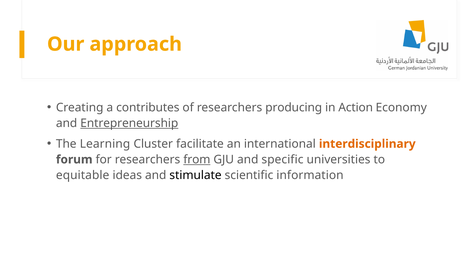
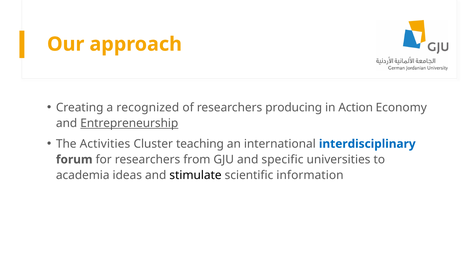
contributes: contributes -> recognized (148, 108)
Learning: Learning -> Activities (105, 144)
facilitate: facilitate -> teaching (200, 144)
interdisciplinary colour: orange -> blue (367, 144)
from underline: present -> none (197, 160)
equitable: equitable -> academia (83, 175)
